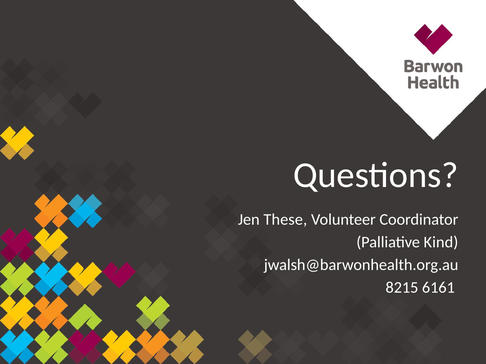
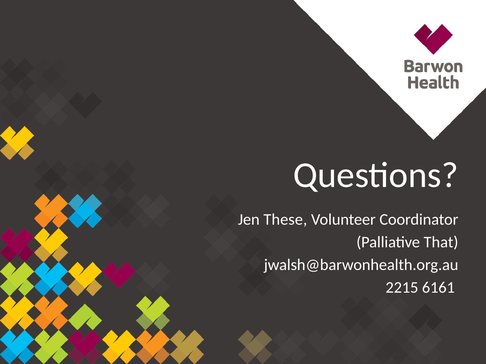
Kind: Kind -> That (441, 243)
8215: 8215 -> 2215 (402, 288)
